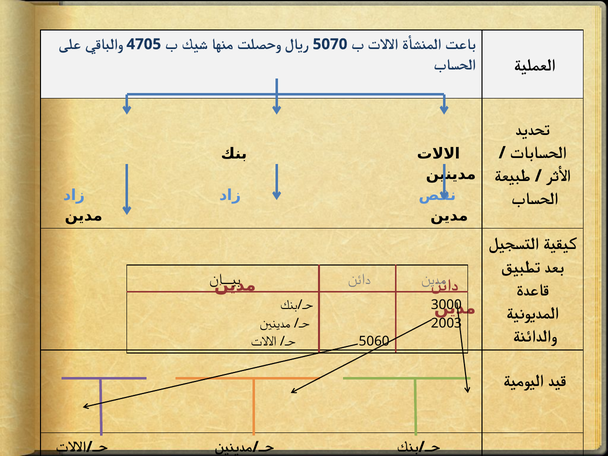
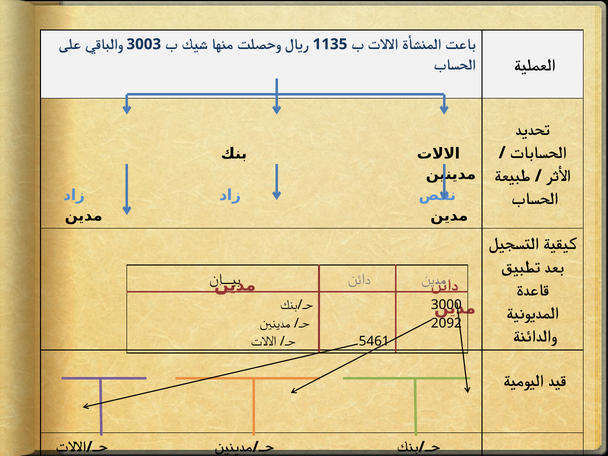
4705: 4705 -> 3003 (144, 44)
5070: 5070 -> 1135 (330, 44)
2003: 2003 -> 2092 (446, 323)
5060: 5060 -> 5461 (374, 341)
